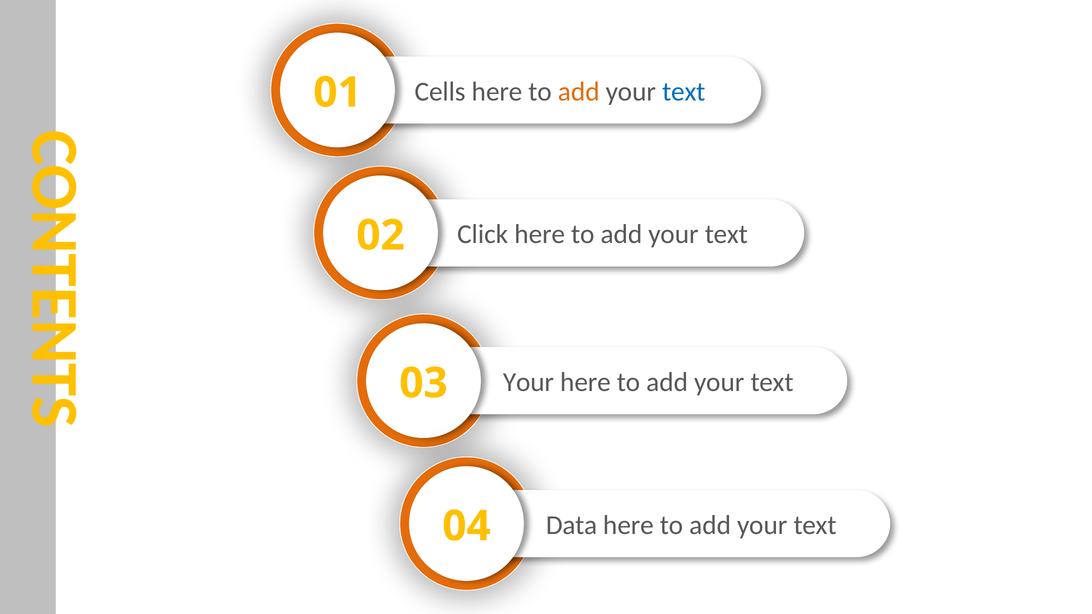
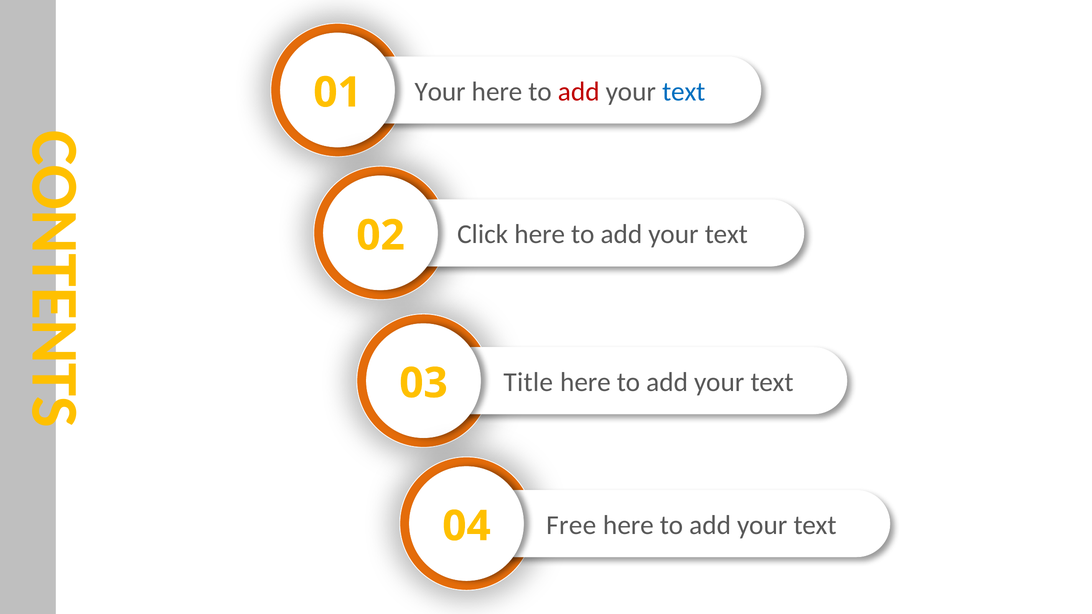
Cells: Cells -> Your (440, 92)
add colour: orange -> red (579, 92)
Your: Your -> Title (528, 382)
Data: Data -> Free (571, 525)
